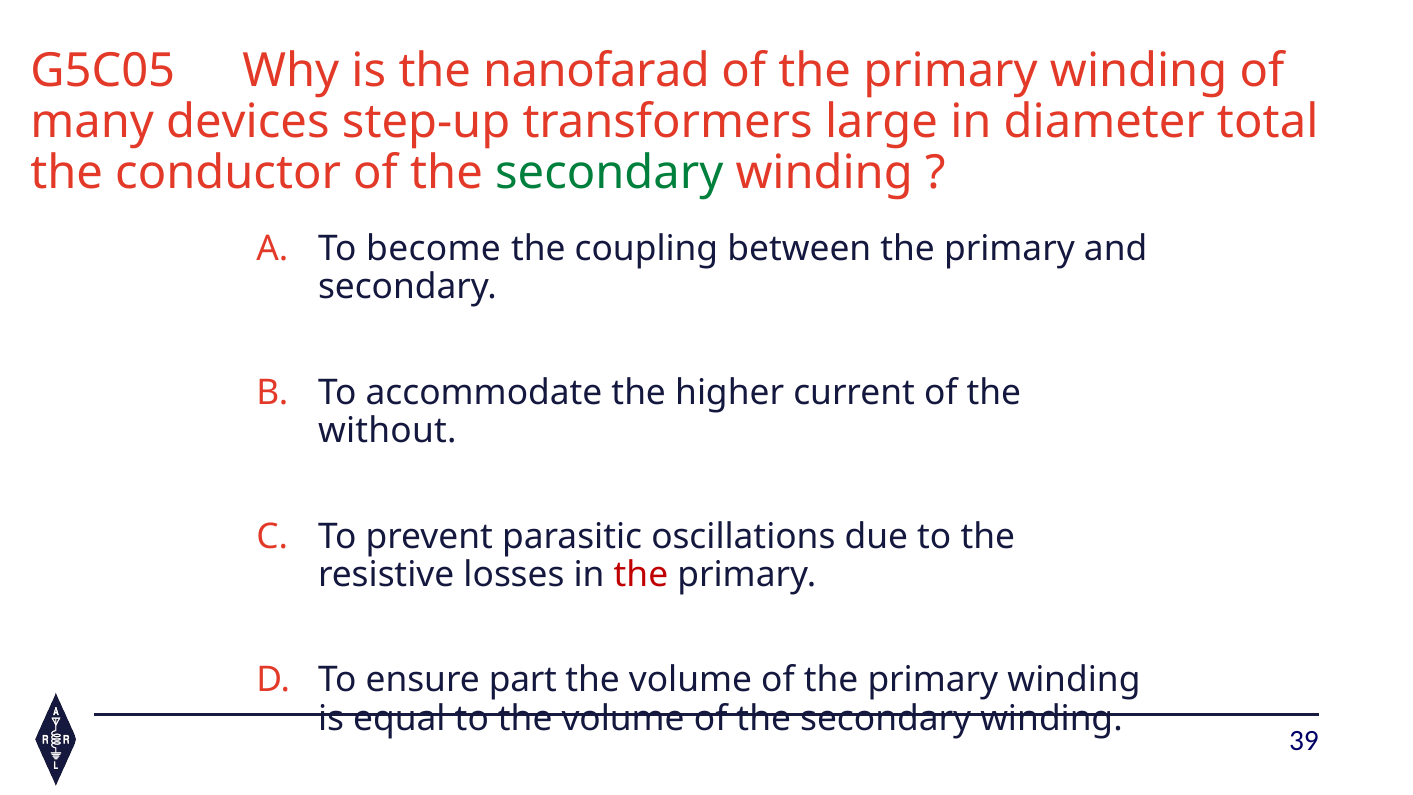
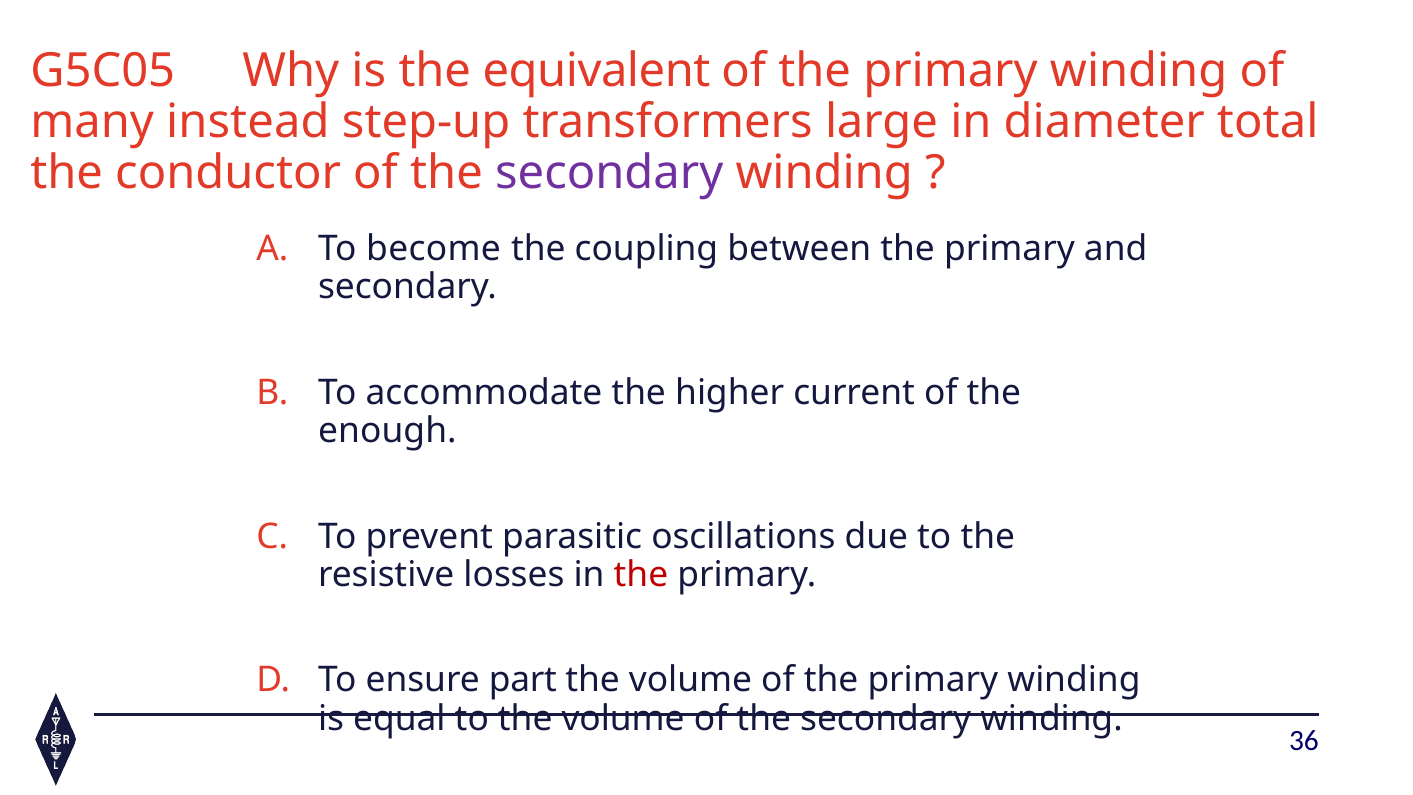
nanofarad: nanofarad -> equivalent (597, 71)
devices: devices -> instead (248, 122)
secondary colour: green -> purple (609, 173)
without: without -> enough (387, 430)
39: 39 -> 36 (1304, 741)
